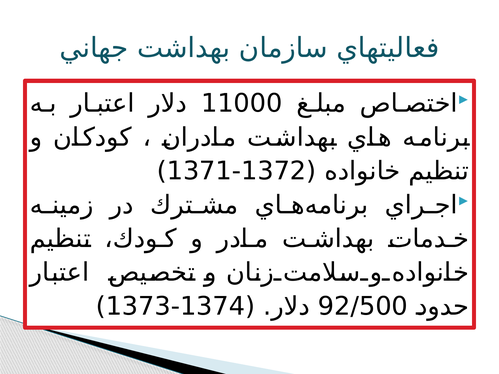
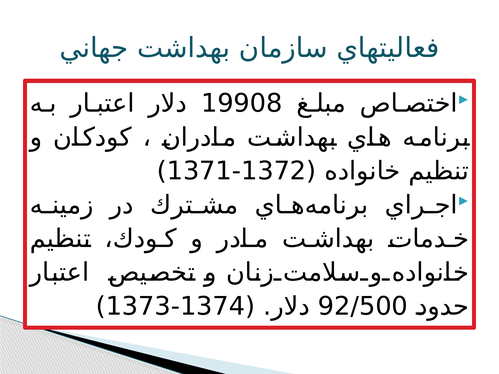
11000: 11000 -> 19908 (242, 104)
